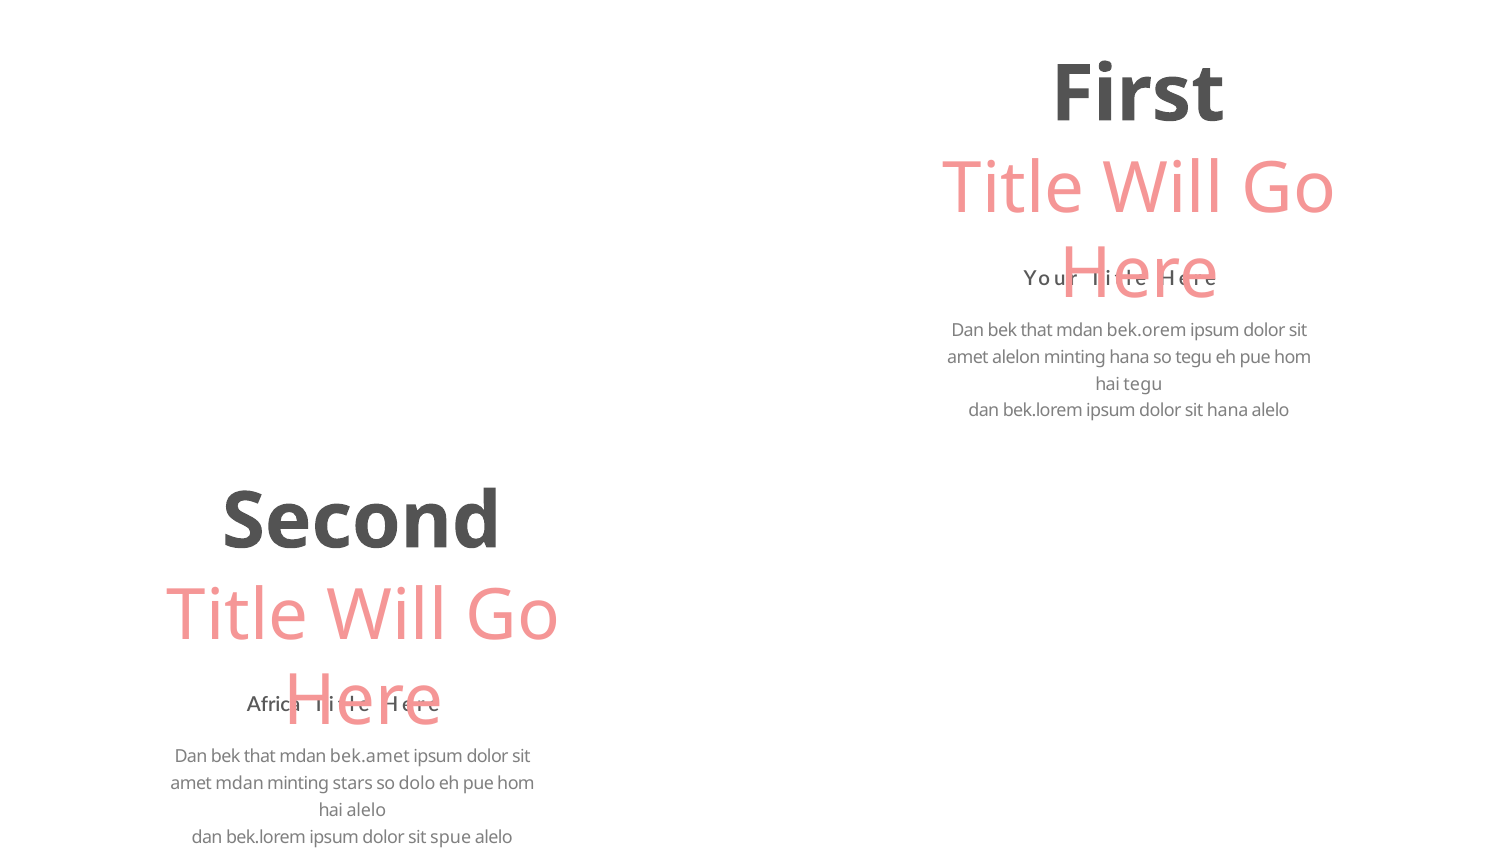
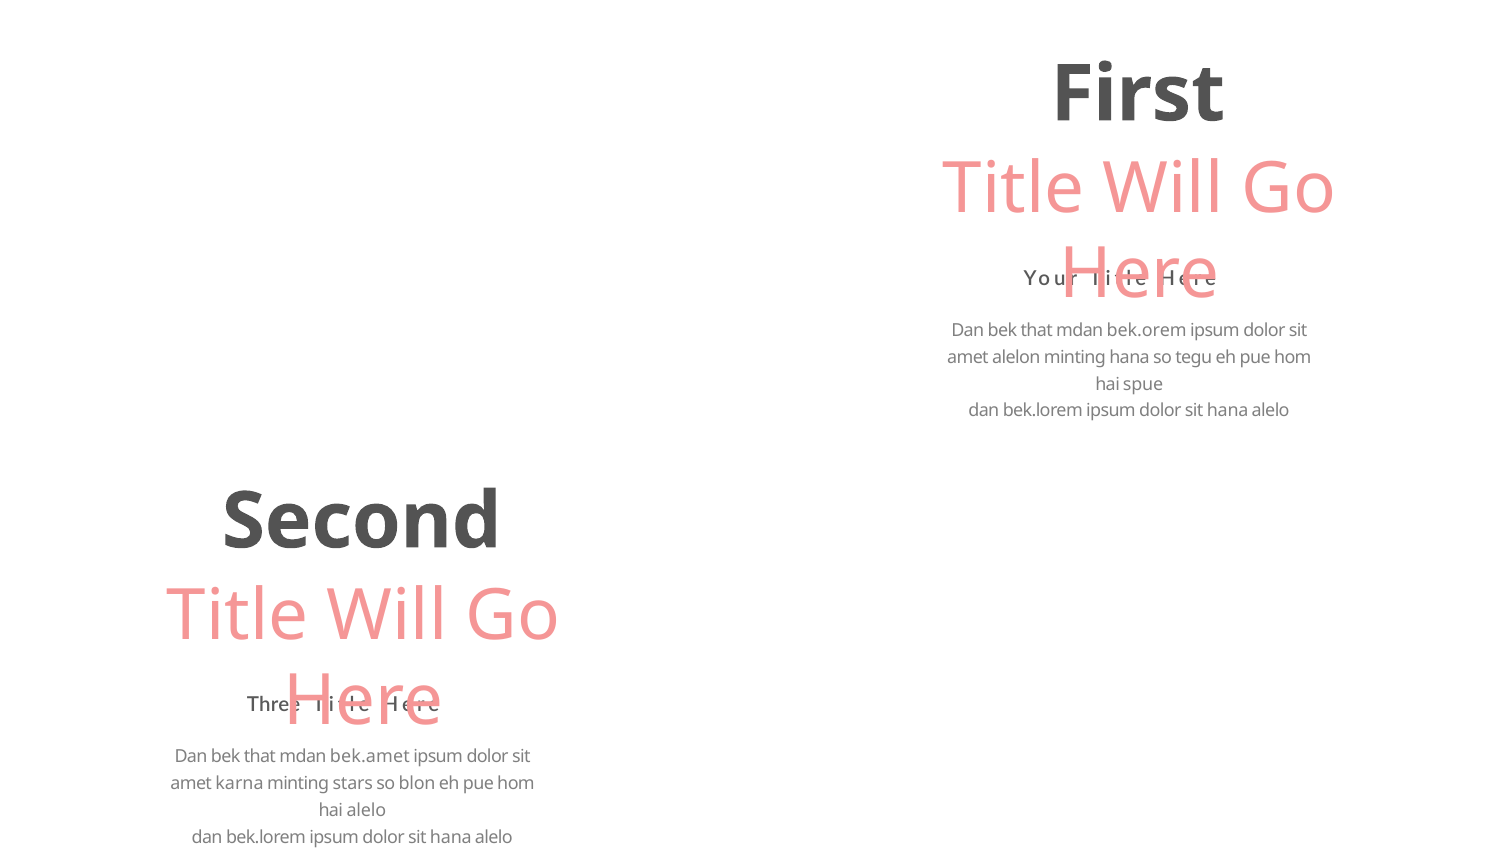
hai tegu: tegu -> spue (1143, 384)
Africa: Africa -> Three (274, 704)
amet mdan: mdan -> karna (240, 783)
dolo: dolo -> blon (417, 783)
spue: spue -> hana (451, 837)
